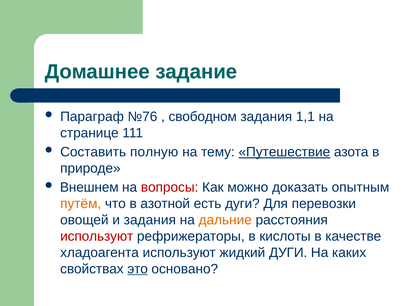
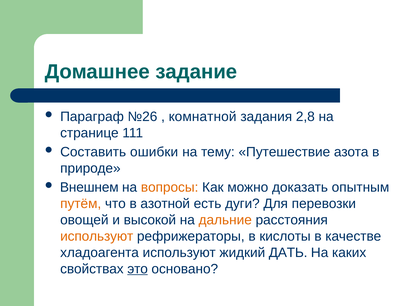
№76: №76 -> №26 (142, 117)
свободном: свободном -> комнатной (203, 117)
1,1: 1,1 -> 2,8 (305, 117)
полную: полную -> ошибки (154, 152)
Путешествие underline: present -> none (284, 152)
вопросы colour: red -> orange (170, 187)
и задания: задания -> высокой (150, 220)
используют colour: red -> orange (97, 236)
жидкий ДУГИ: ДУГИ -> ДАТЬ (288, 253)
